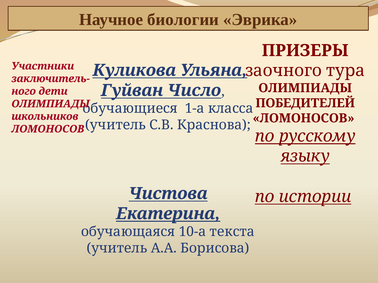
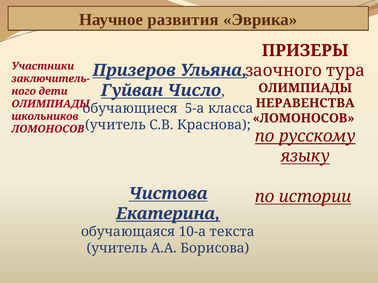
биологии: биологии -> развития (183, 20)
Куликова: Куликова -> Призеров (134, 70)
ПОБЕДИТЕЛЕЙ: ПОБЕДИТЕЛЕЙ -> НЕРАВЕНСТВА (305, 103)
1-а: 1-а -> 5-а (195, 109)
